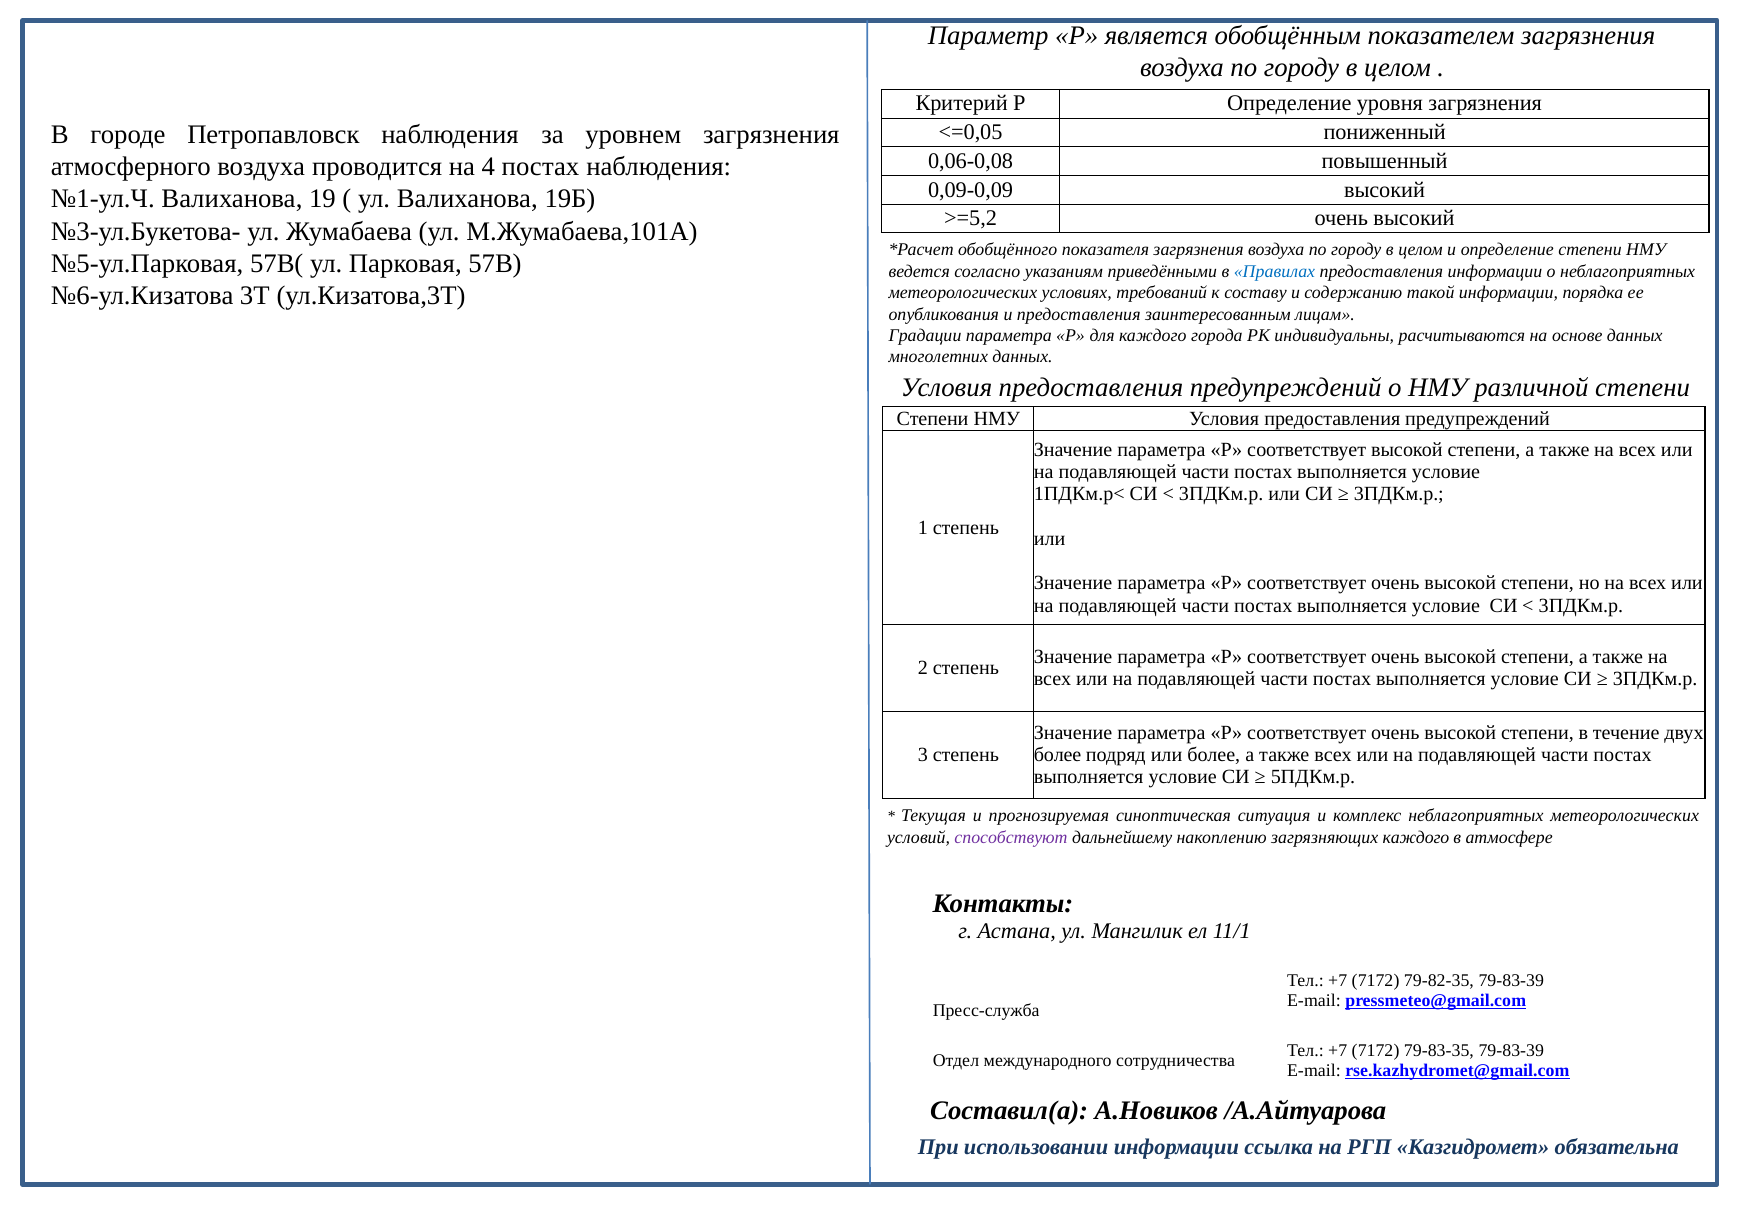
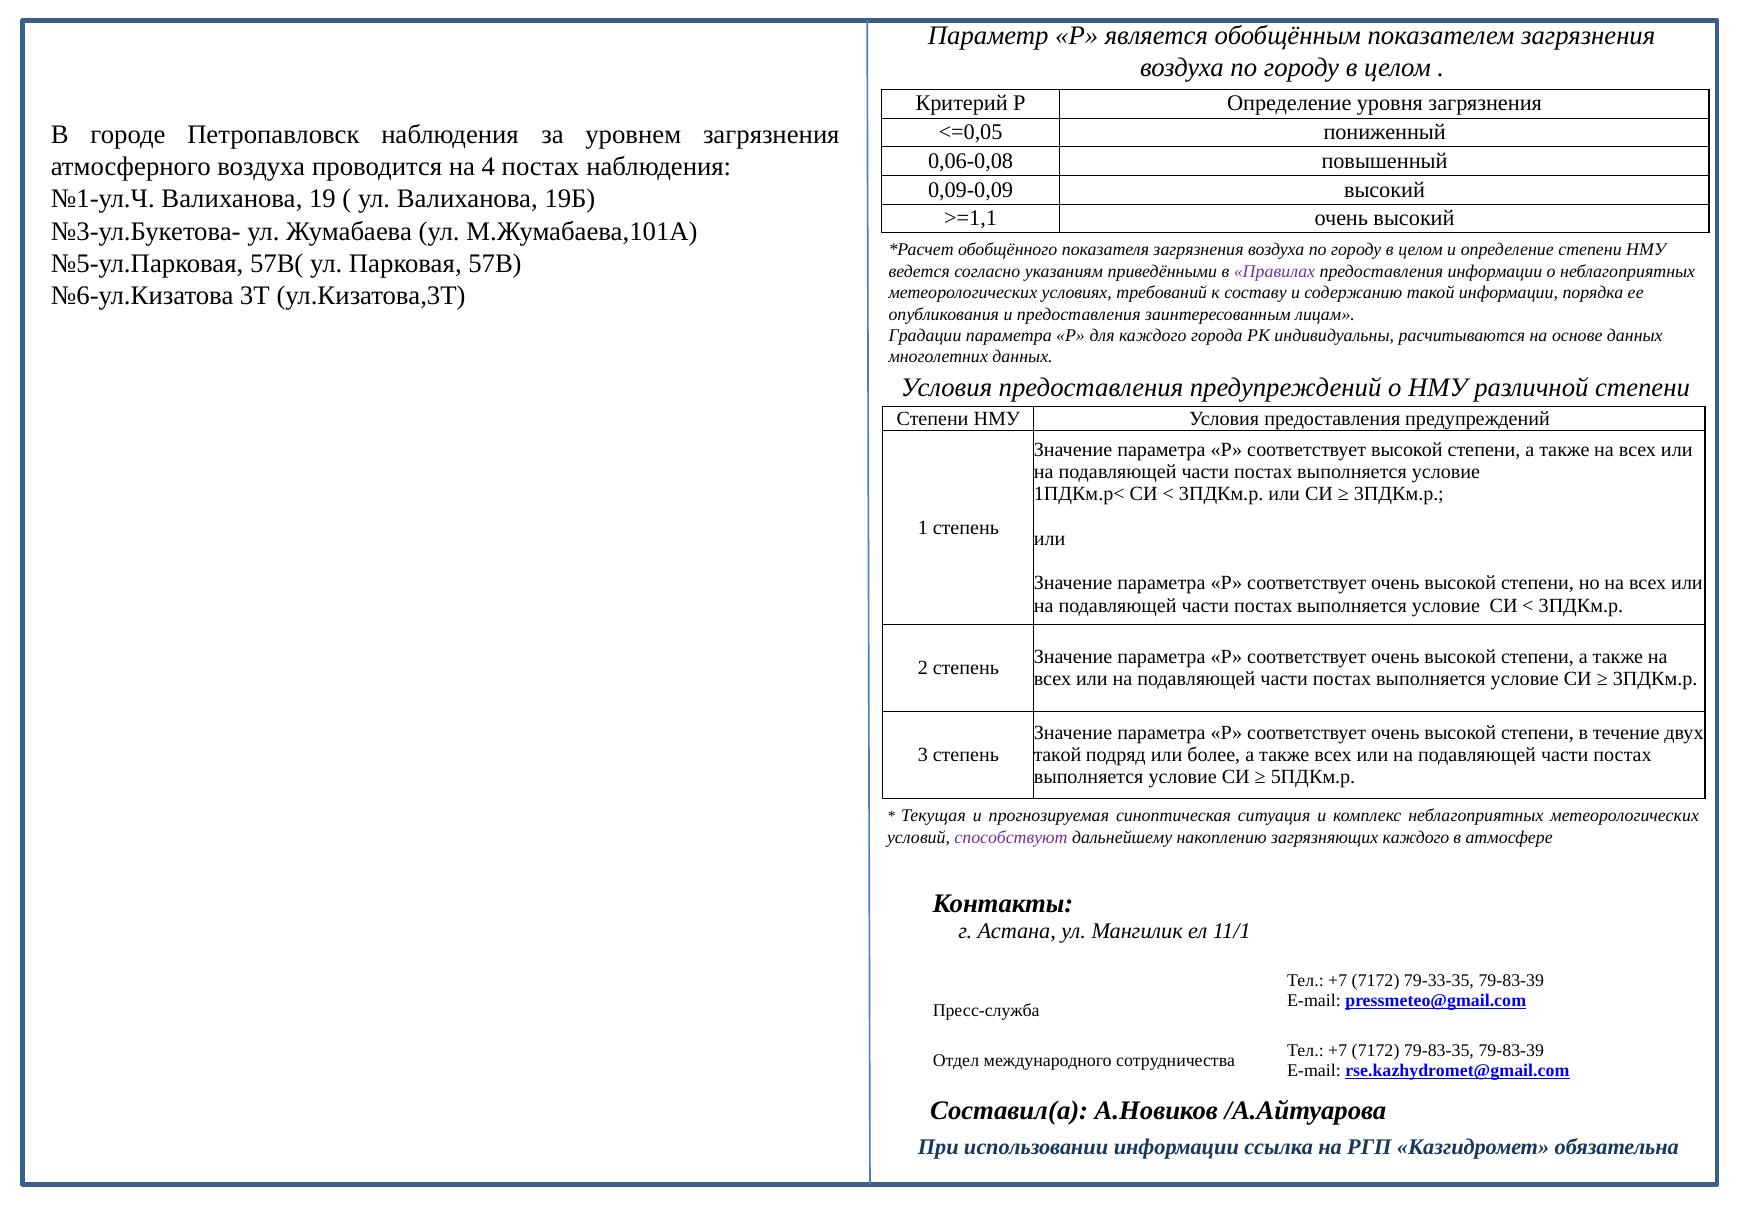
>=5,2: >=5,2 -> >=1,1 (971, 218)
Правилах colour: blue -> purple (1274, 271)
более: более -> такой (1058, 755)
79-82-35: 79-82-35 -> 79-33-35 (1439, 981)
